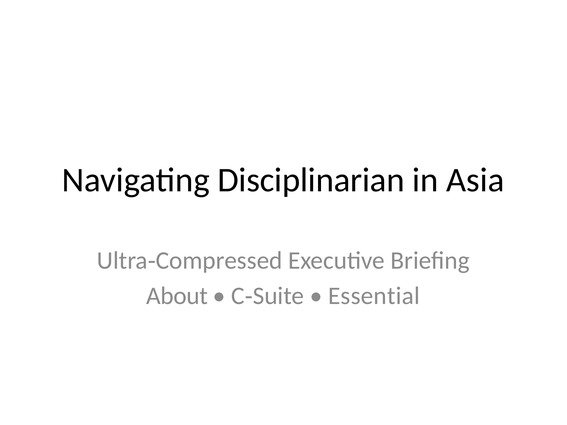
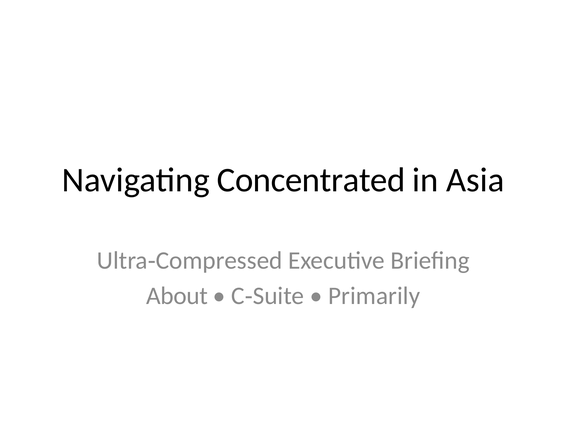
Disciplinarian: Disciplinarian -> Concentrated (311, 180)
Essential: Essential -> Primarily (374, 296)
